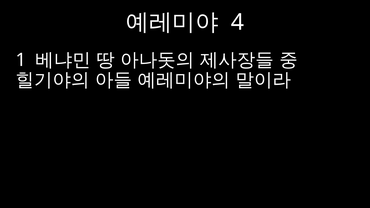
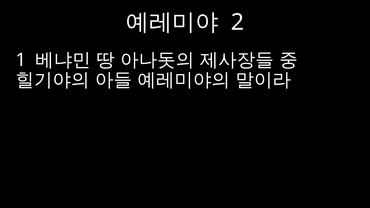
4: 4 -> 2 (237, 22)
